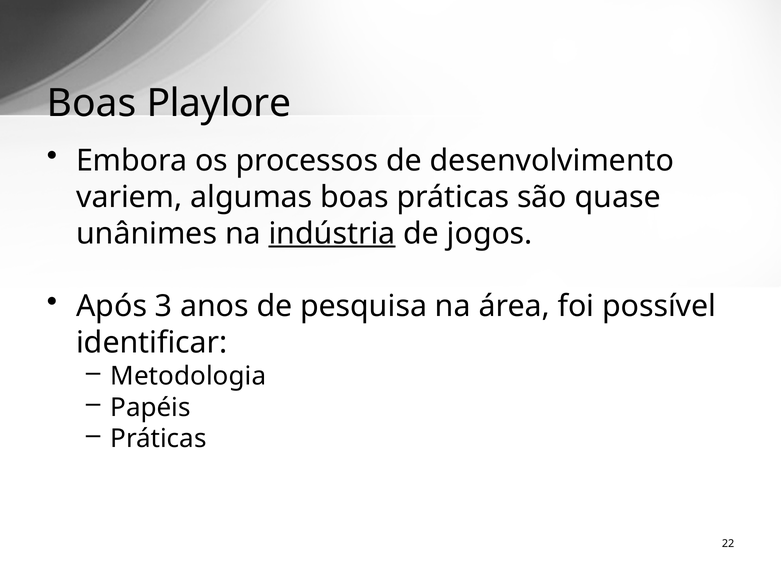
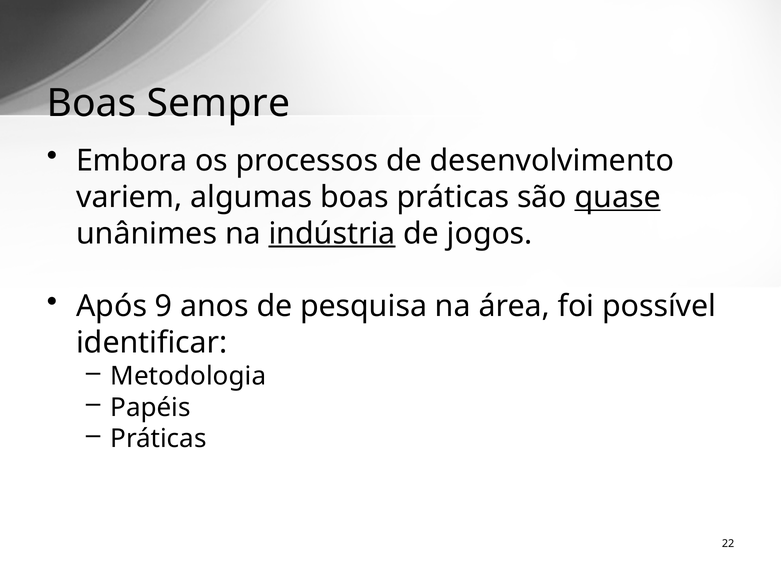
Playlore: Playlore -> Sempre (218, 104)
quase underline: none -> present (618, 197)
3: 3 -> 9 (164, 307)
